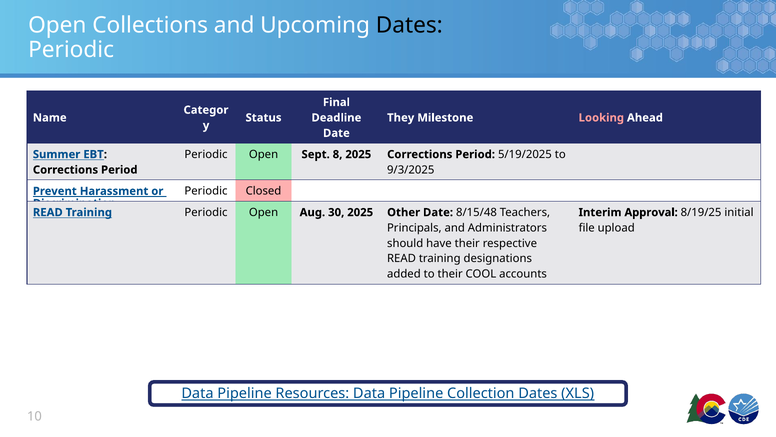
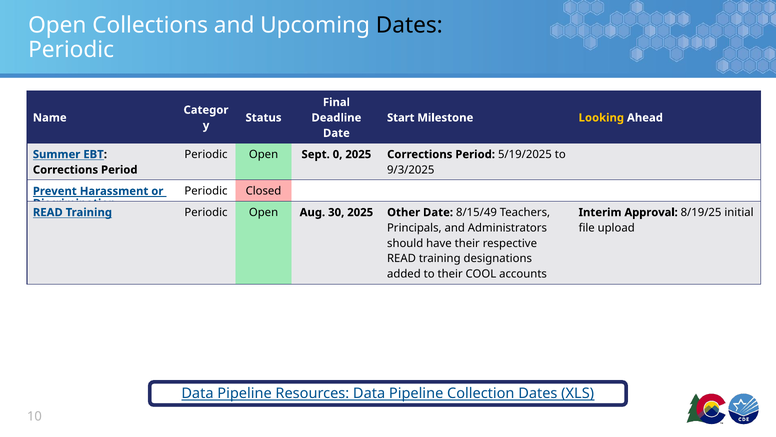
They: They -> Start (401, 118)
Looking colour: pink -> yellow (601, 118)
8: 8 -> 0 (338, 154)
8/15/48: 8/15/48 -> 8/15/49 (476, 212)
